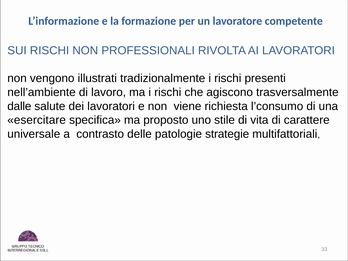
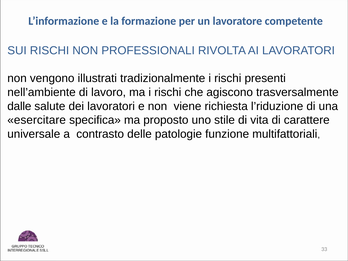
l’consumo: l’consumo -> l’riduzione (277, 106)
strategie: strategie -> funzione (227, 134)
